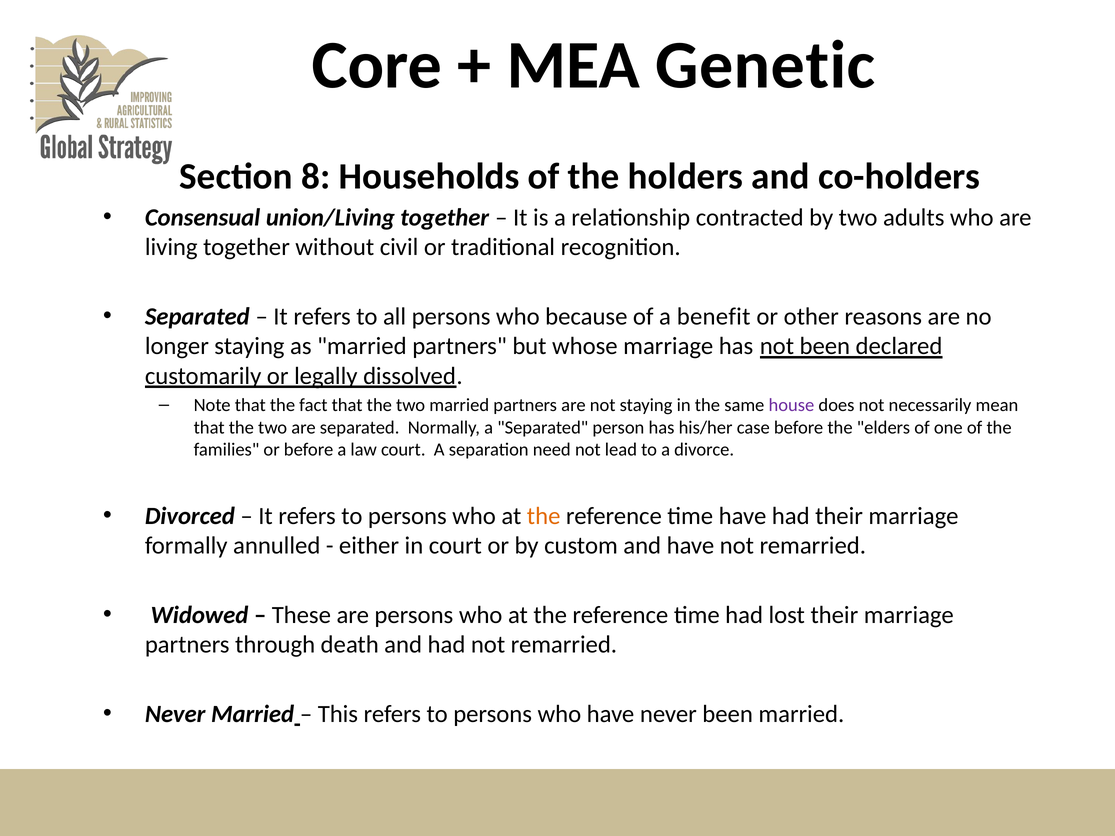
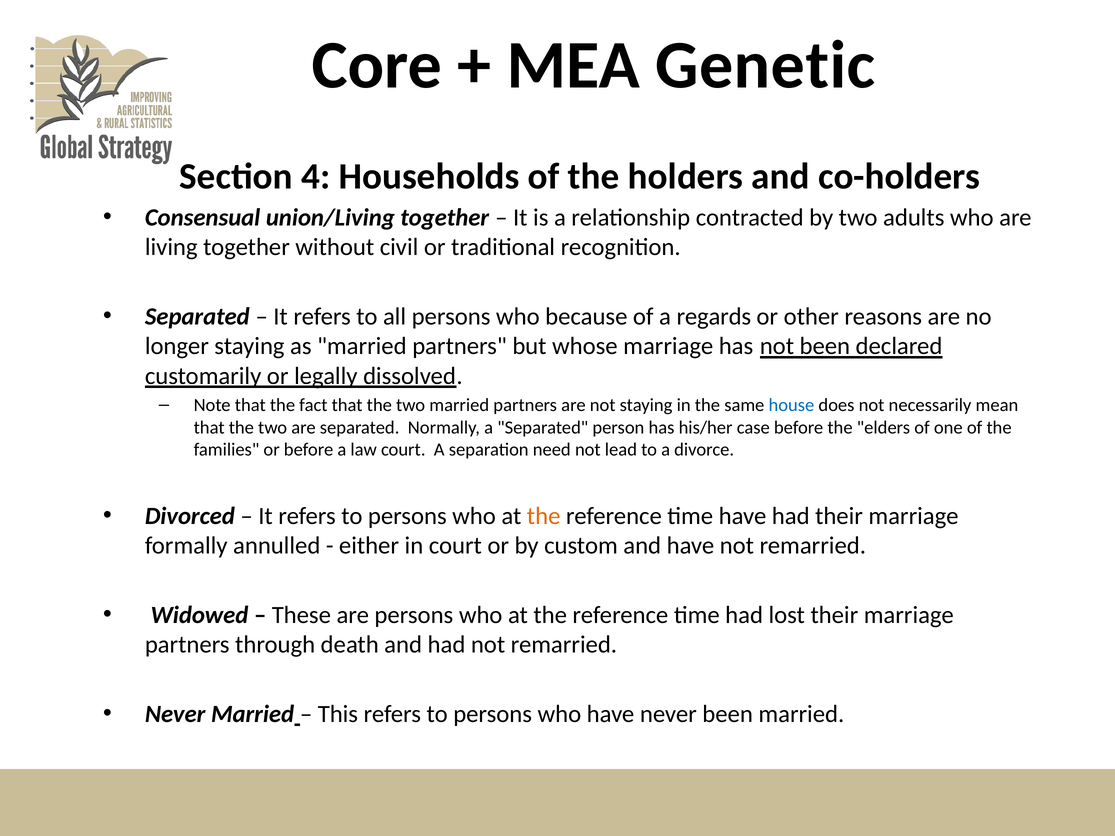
8: 8 -> 4 (316, 176)
benefit: benefit -> regards (714, 317)
house colour: purple -> blue (791, 405)
